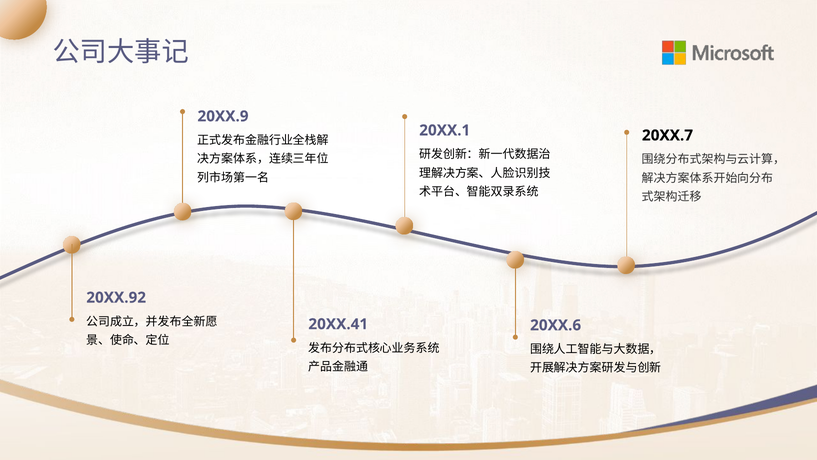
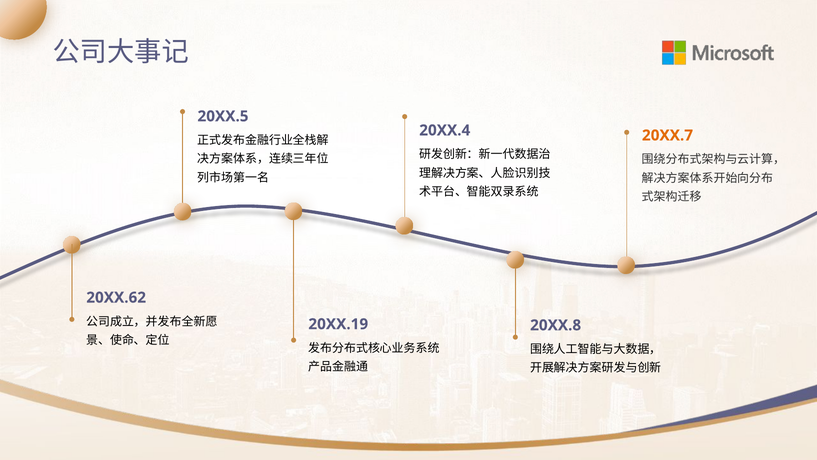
20XX.9: 20XX.9 -> 20XX.5 (223, 116)
20XX.1: 20XX.1 -> 20XX.4 (445, 130)
20XX.7 colour: black -> orange (667, 135)
20XX.92: 20XX.92 -> 20XX.62 (116, 297)
20XX.41: 20XX.41 -> 20XX.19 (338, 324)
20XX.6: 20XX.6 -> 20XX.8 (556, 325)
